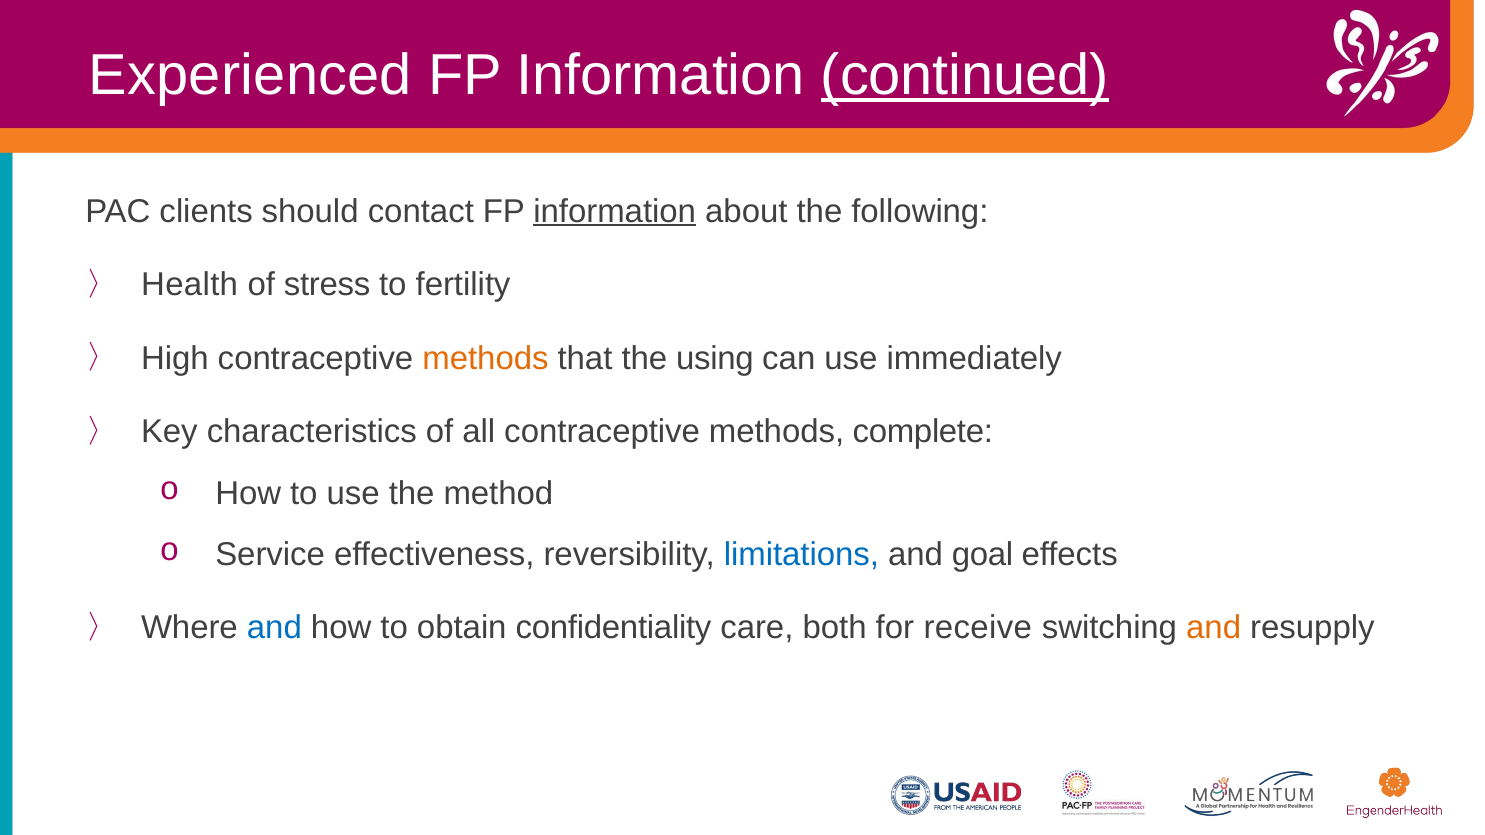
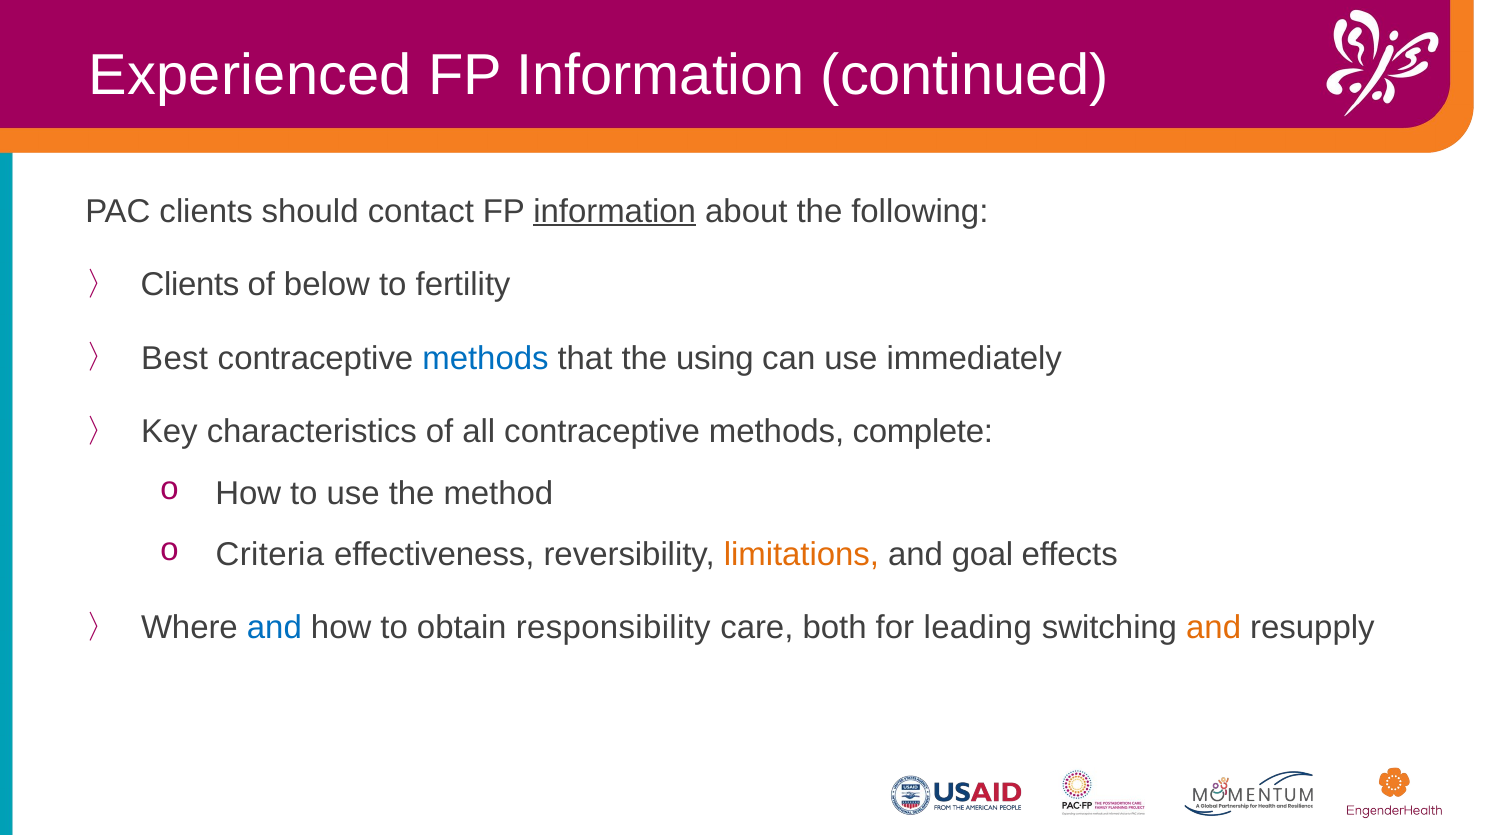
continued underline: present -> none (965, 75)
Health: Health -> Clients (190, 285)
stress: stress -> below (327, 285)
High: High -> Best (175, 359)
methods colour: orange -> blue (485, 359)
Service: Service -> Criteria (270, 555)
limitations colour: blue -> orange (801, 555)
confidentiality: confidentiality -> responsibility (613, 628)
receive: receive -> leading (978, 628)
